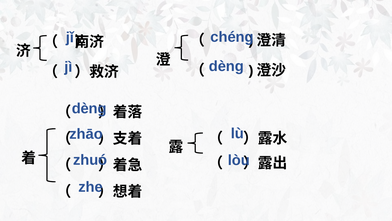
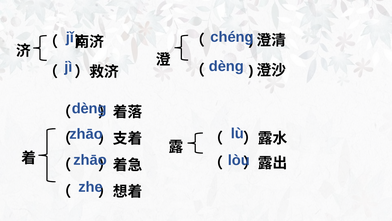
zhuó: zhuó -> zhāo (90, 160)
